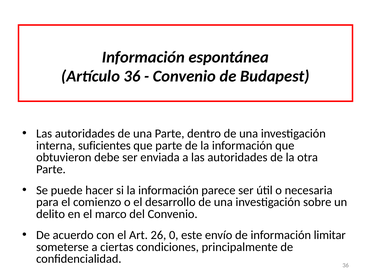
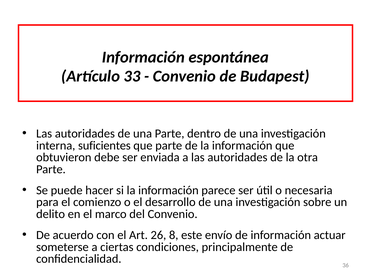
Artículo 36: 36 -> 33 (132, 76)
0: 0 -> 8 (174, 235)
limitar: limitar -> actuar (330, 235)
